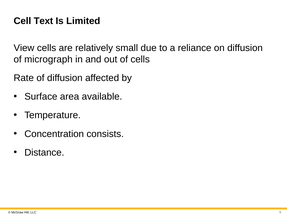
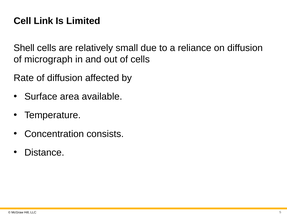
Text: Text -> Link (43, 21)
View: View -> Shell (24, 48)
